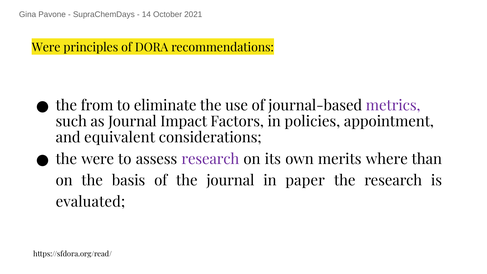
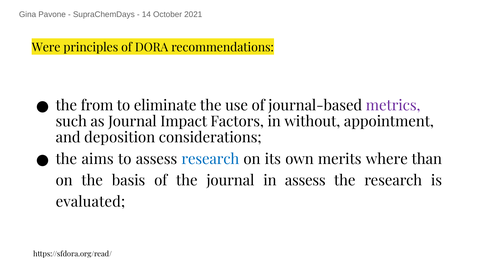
policies: policies -> without (312, 121)
equivalent: equivalent -> deposition (120, 138)
the were: were -> aims (98, 159)
research colour: purple -> blue (210, 159)
in paper: paper -> assess (305, 181)
